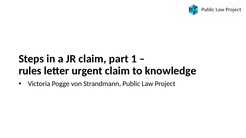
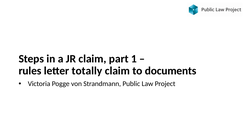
urgent: urgent -> totally (87, 71)
knowledge: knowledge -> documents (171, 71)
